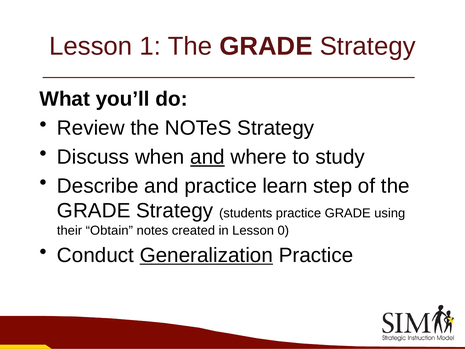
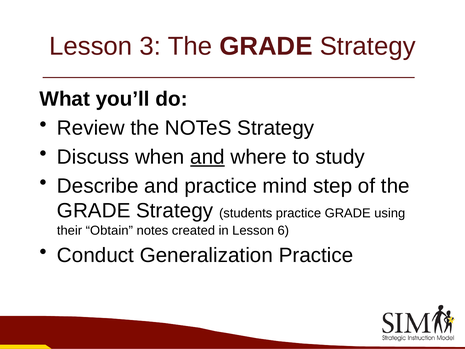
1: 1 -> 3 (150, 46)
learn: learn -> mind (285, 186)
0: 0 -> 6 (283, 230)
Generalization underline: present -> none (206, 255)
